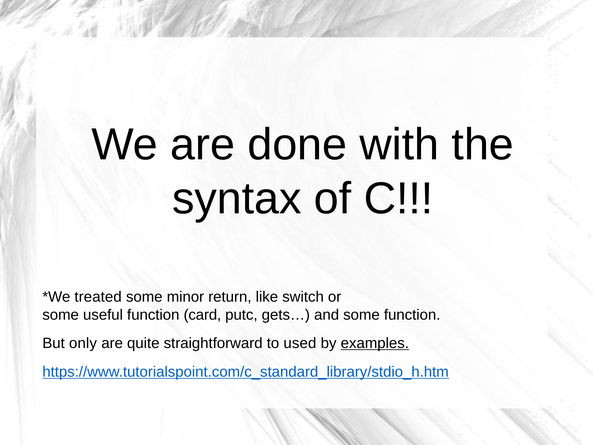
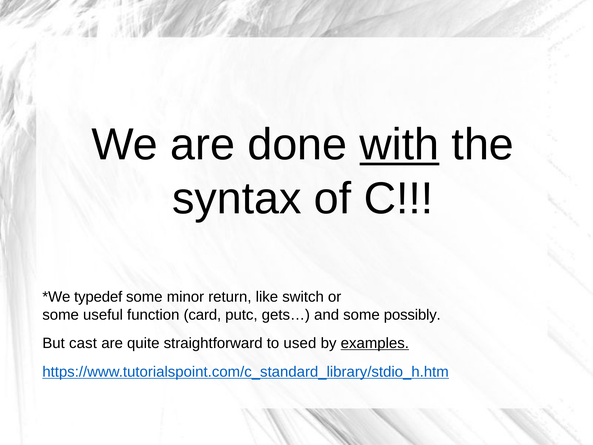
with underline: none -> present (399, 145)
treated: treated -> typedef (98, 297)
some function: function -> possibly (412, 315)
only: only -> cast (83, 343)
